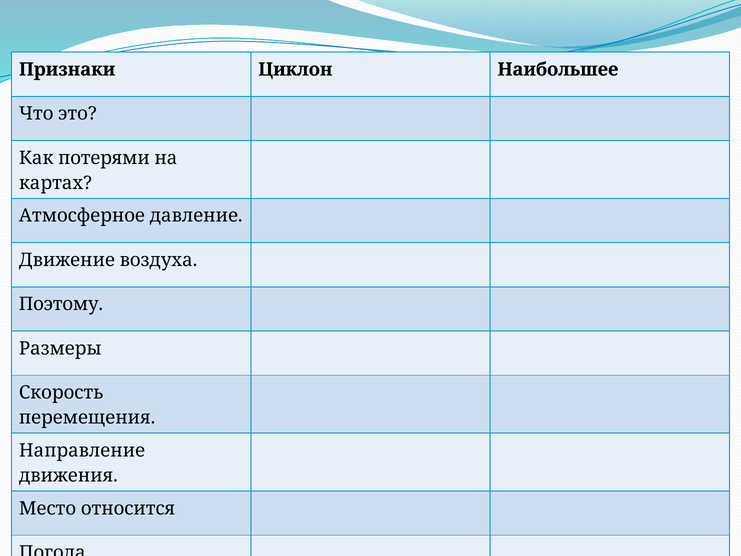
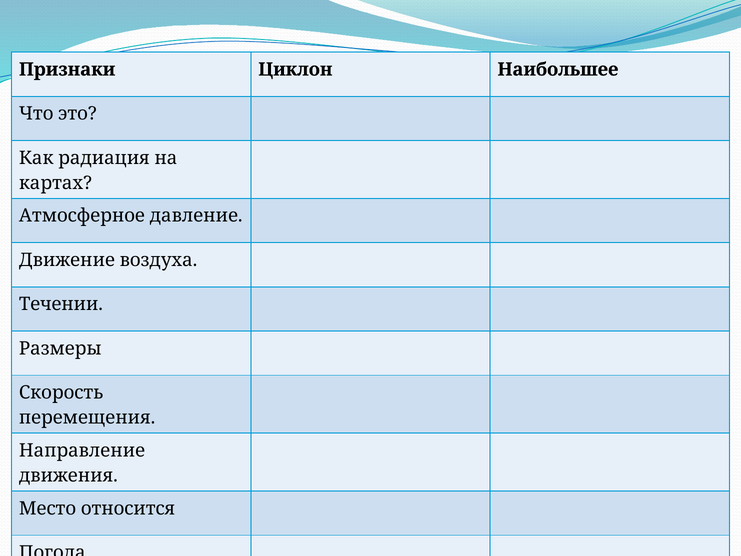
потерями: потерями -> радиация (104, 158)
Поэтому: Поэтому -> Течении (61, 304)
